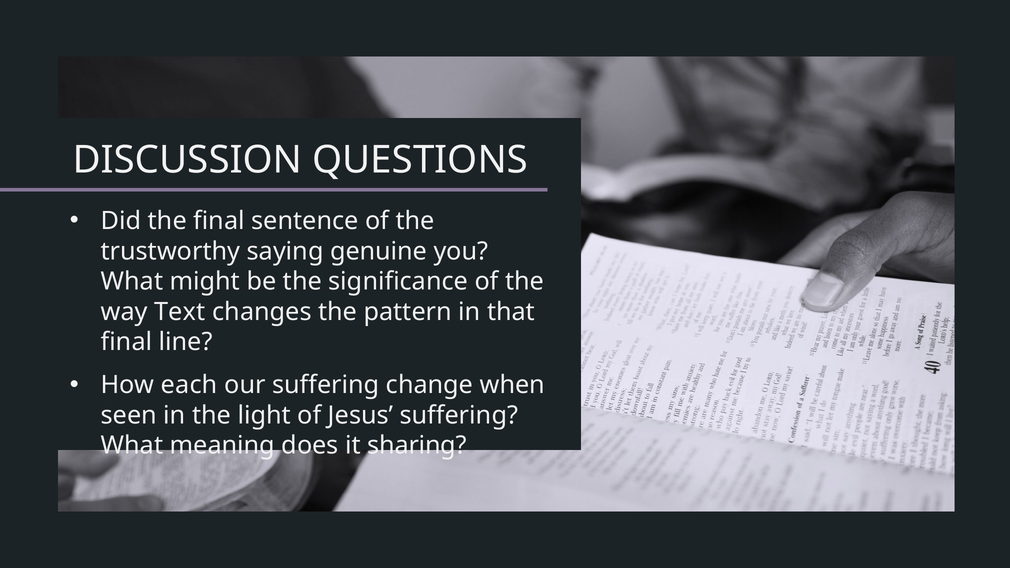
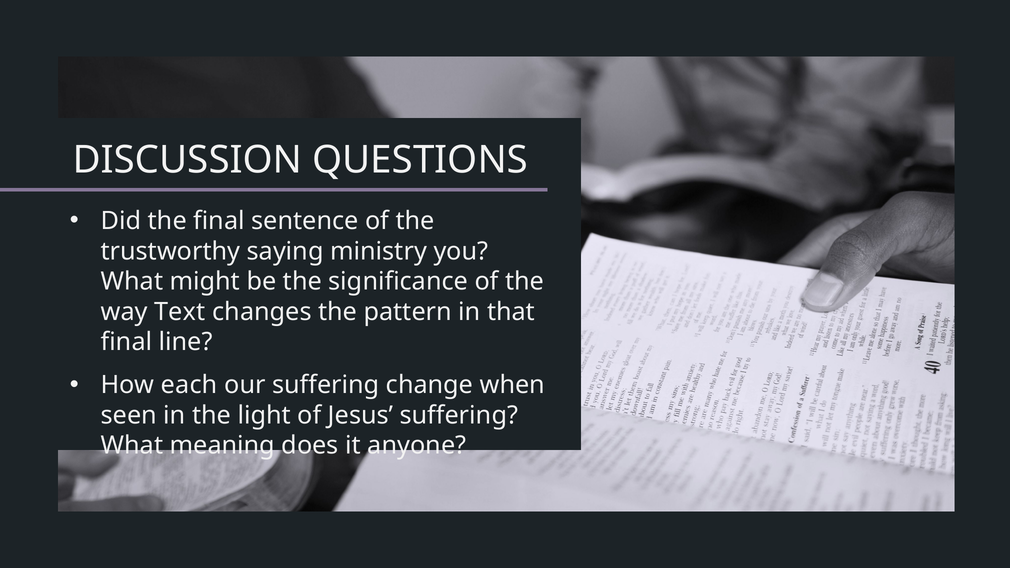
genuine: genuine -> ministry (378, 251)
sharing: sharing -> anyone (417, 446)
